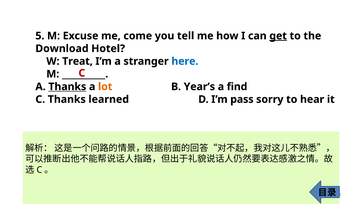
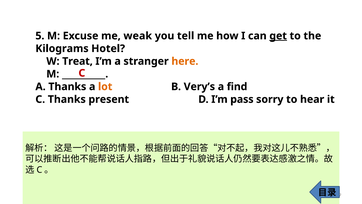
come: come -> weak (138, 36)
Download: Download -> Kilograms (62, 48)
here colour: blue -> orange (185, 61)
Thanks underline: present -> none (67, 87)
Year’s: Year’s -> Very’s (199, 87)
learned: learned -> present (109, 99)
